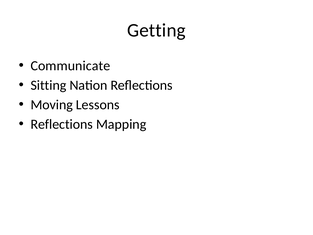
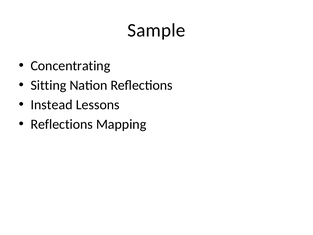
Getting: Getting -> Sample (156, 30)
Communicate: Communicate -> Concentrating (70, 66)
Moving: Moving -> Instead (52, 105)
